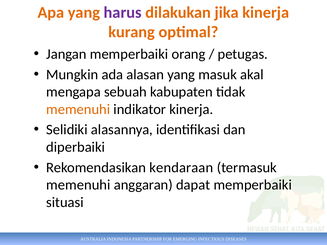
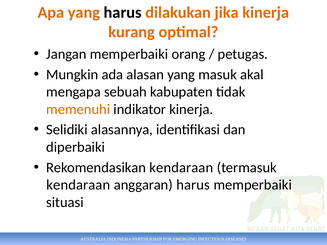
harus colour: purple -> black (123, 12)
memenuhi: memenuhi -> kendaraan (78, 185)
anggaran dapat: dapat -> harus (193, 185)
